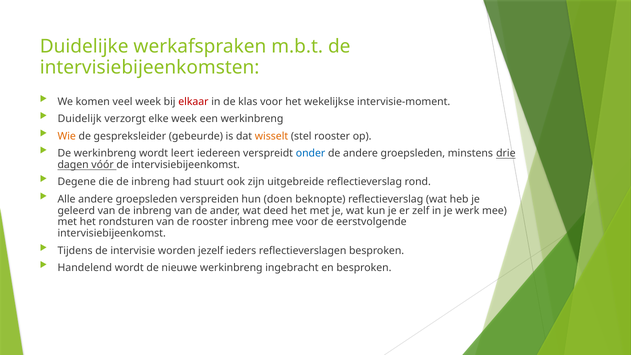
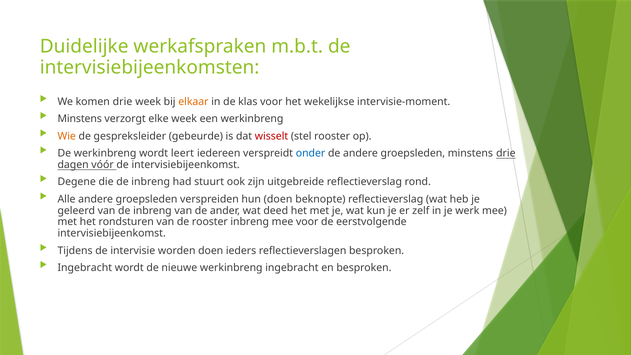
komen veel: veel -> drie (123, 102)
elkaar colour: red -> orange (193, 102)
Duidelijk: Duidelijk -> Minstens (80, 119)
wisselt colour: orange -> red (272, 136)
worden jezelf: jezelf -> doen (211, 251)
Handelend: Handelend -> Ingebracht (85, 268)
